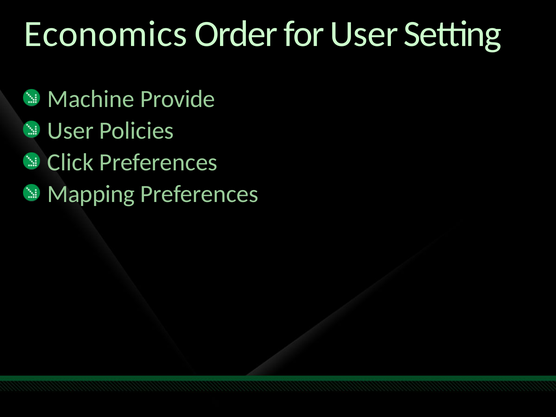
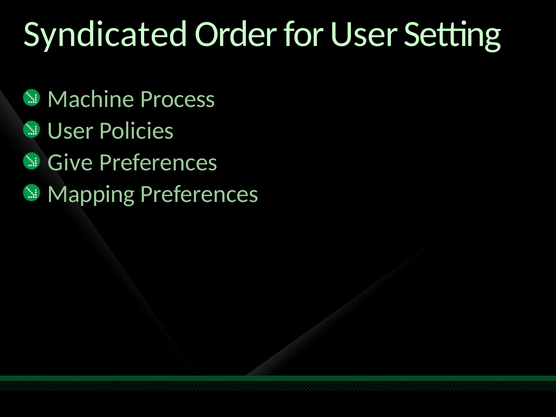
Economics: Economics -> Syndicated (106, 34)
Provide: Provide -> Process (178, 99)
Click: Click -> Give (70, 162)
